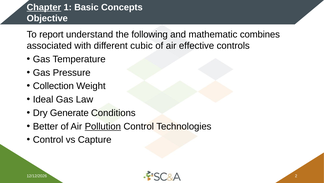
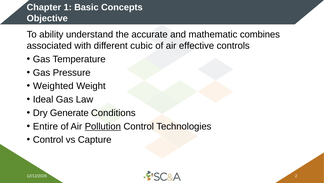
Chapter underline: present -> none (44, 7)
report: report -> ability (51, 34)
following: following -> accurate (150, 34)
Collection: Collection -> Weighted (53, 86)
Better: Better -> Entire (45, 126)
